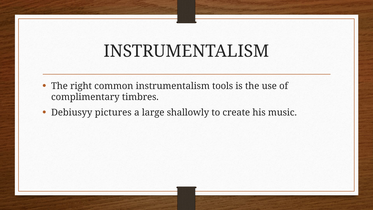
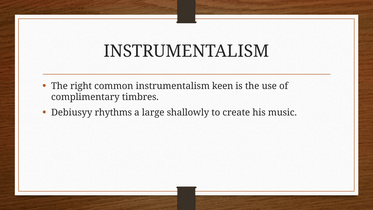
tools: tools -> keen (223, 86)
pictures: pictures -> rhythms (113, 112)
